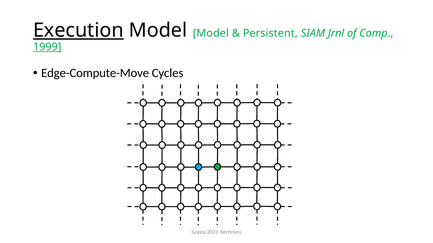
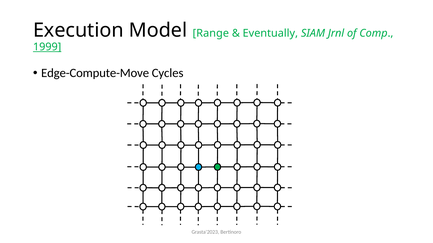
Execution underline: present -> none (78, 31)
Model Model: Model -> Range (211, 34)
Persistent: Persistent -> Eventually (270, 34)
